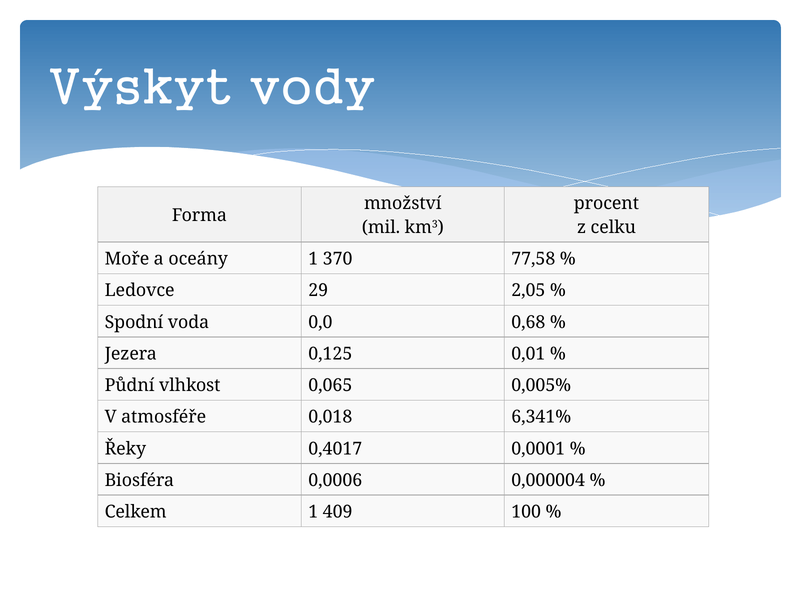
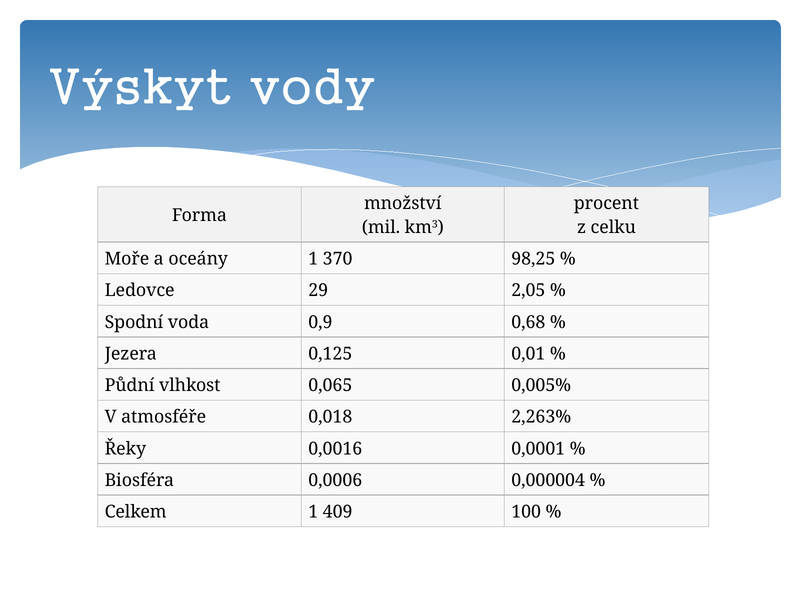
77,58: 77,58 -> 98,25 (533, 259)
0,0: 0,0 -> 0,9 (320, 322)
6,341%: 6,341% -> 2,263% (541, 417)
0,4017: 0,4017 -> 0,0016 (335, 449)
